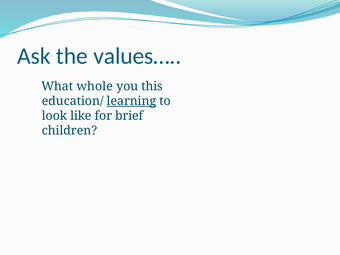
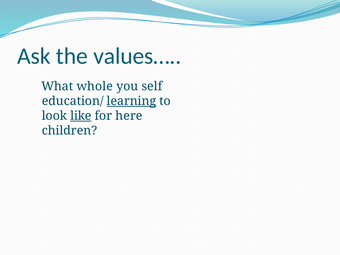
this: this -> self (152, 86)
like underline: none -> present (81, 116)
brief: brief -> here (129, 116)
